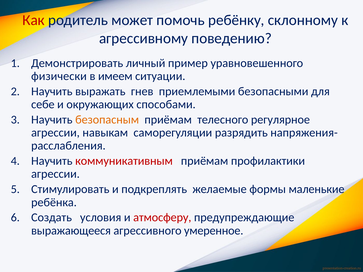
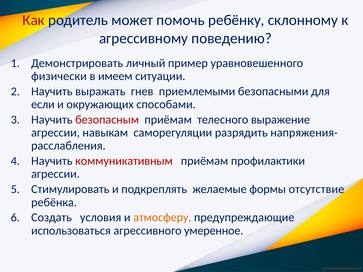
себе: себе -> если (43, 105)
безопасным colour: orange -> red (107, 120)
регулярное: регулярное -> выражение (280, 120)
маленькие: маленькие -> отсутствие (316, 189)
атмосферу colour: red -> orange (162, 218)
выражающееся: выражающееся -> использоваться (71, 231)
